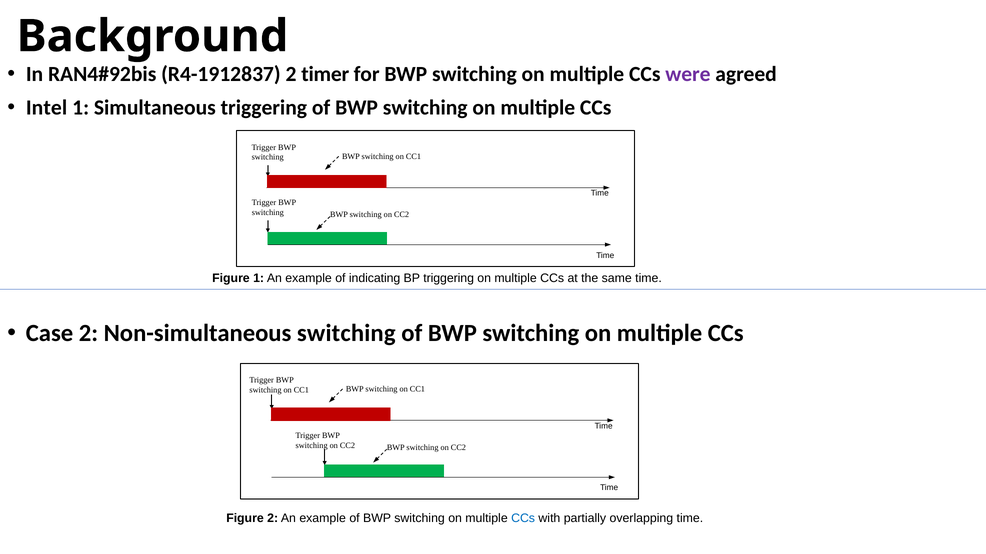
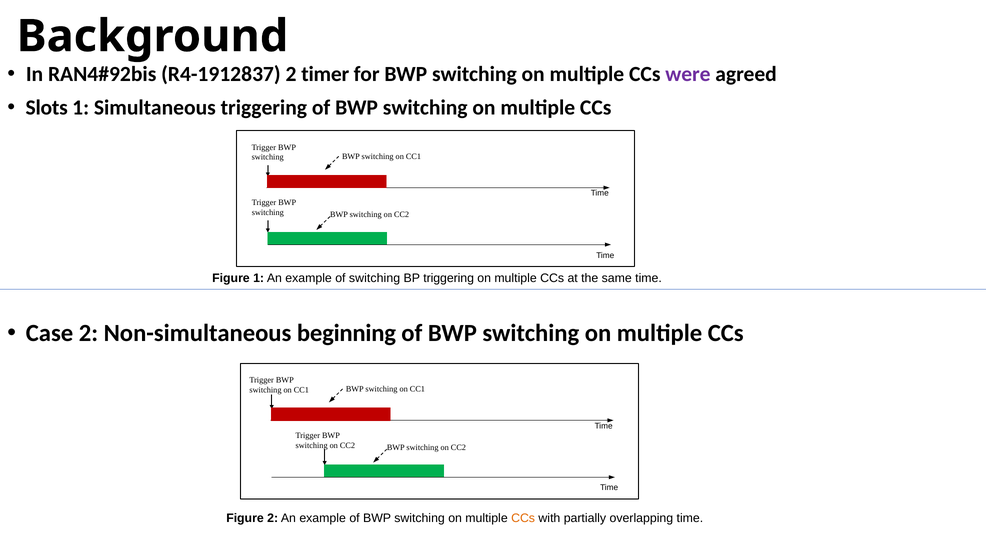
Intel: Intel -> Slots (47, 108)
of indicating: indicating -> switching (375, 279)
Non-simultaneous switching: switching -> beginning (346, 334)
CCs colour: blue -> orange (523, 519)
